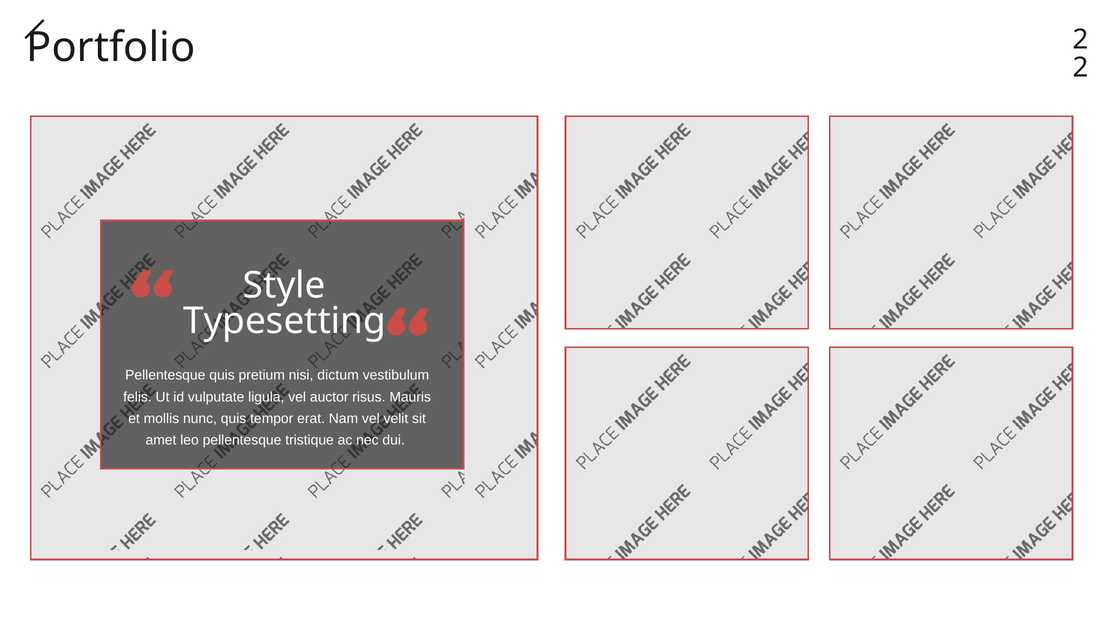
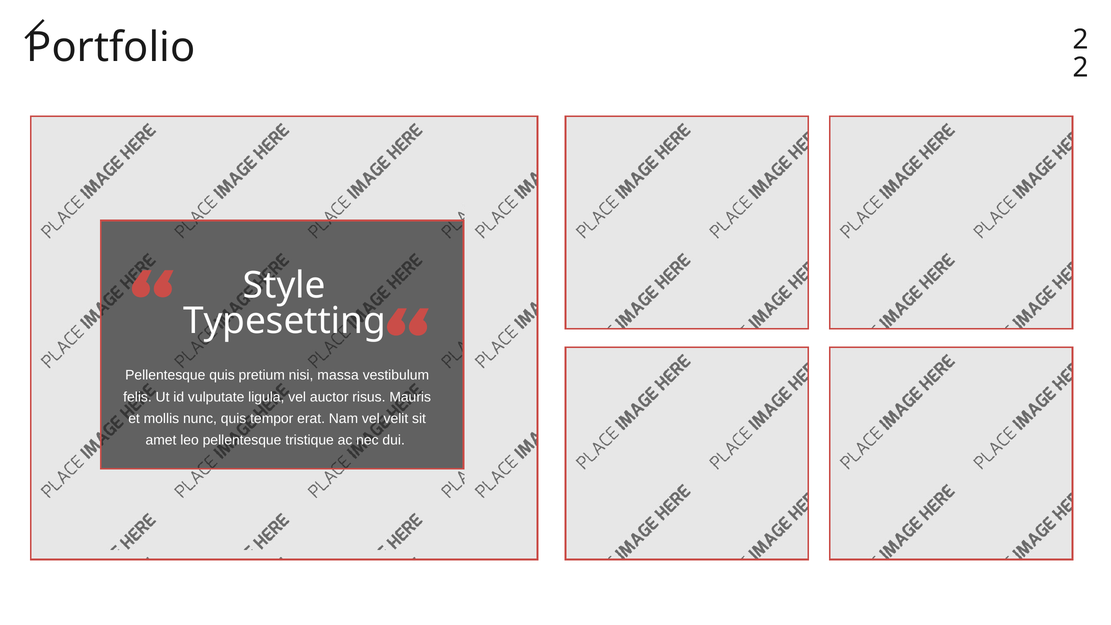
dictum: dictum -> massa (338, 375)
